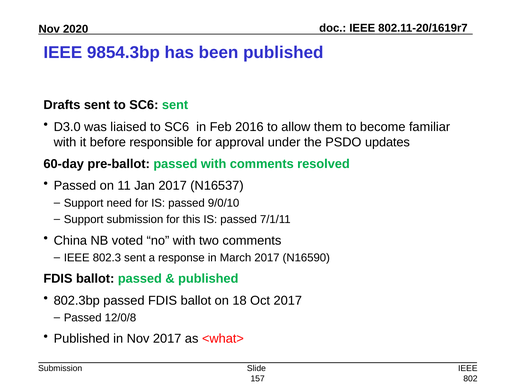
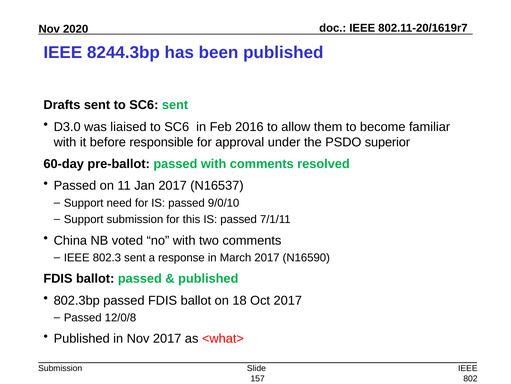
9854.3bp: 9854.3bp -> 8244.3bp (123, 52)
updates: updates -> superior (387, 142)
